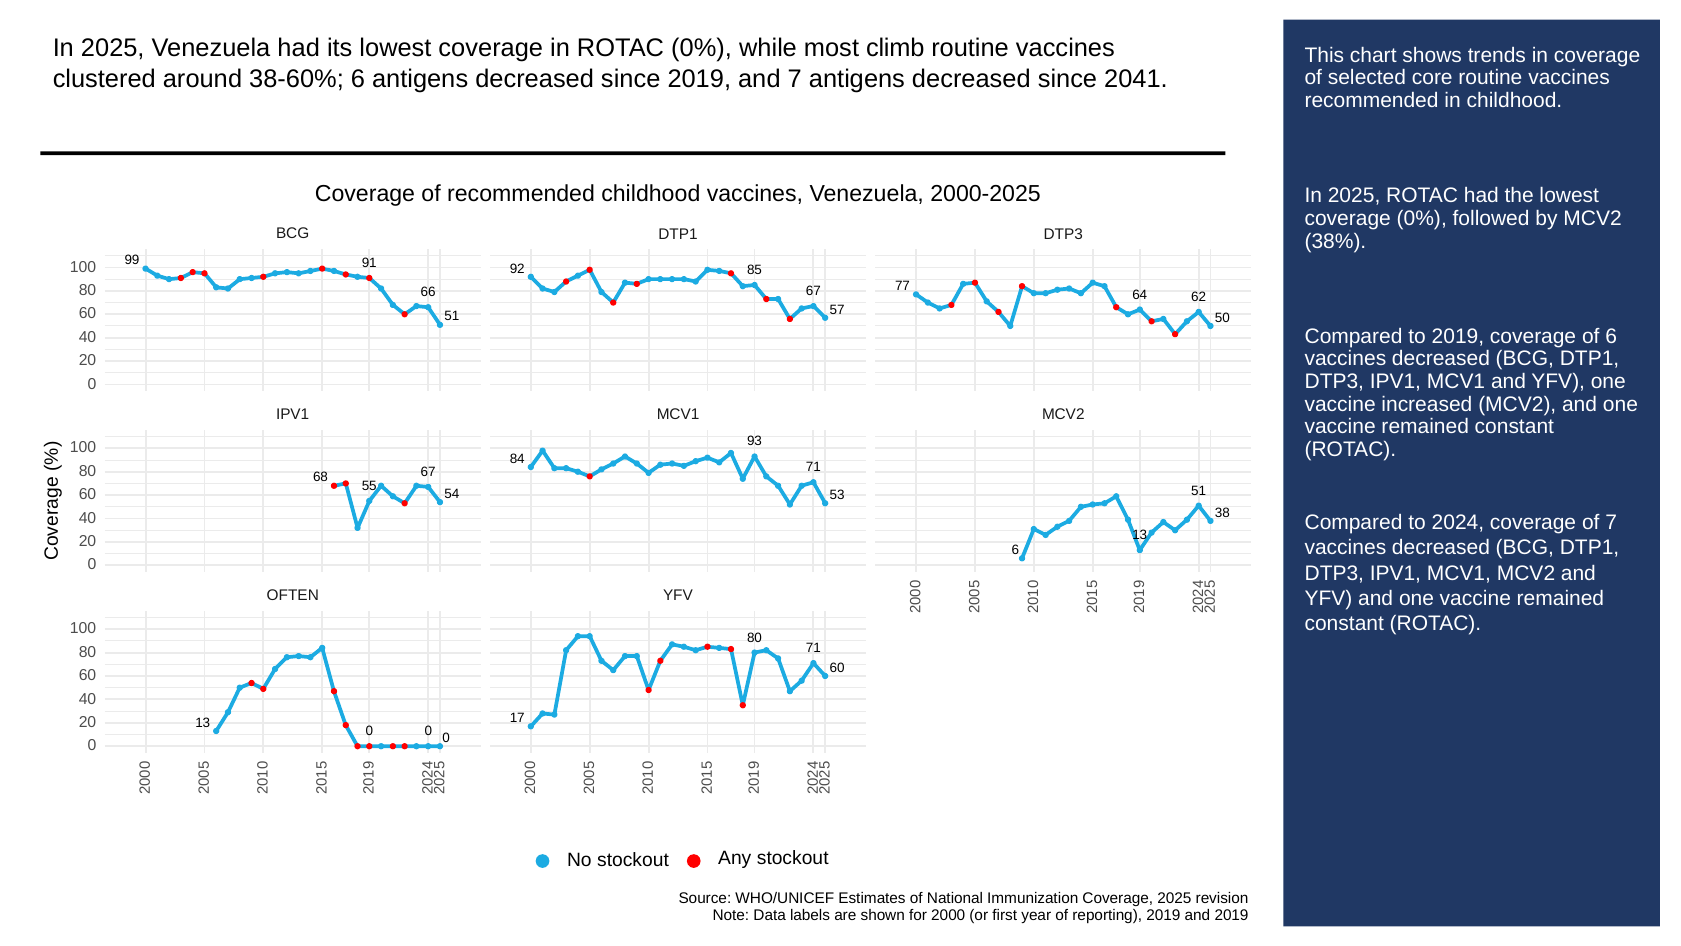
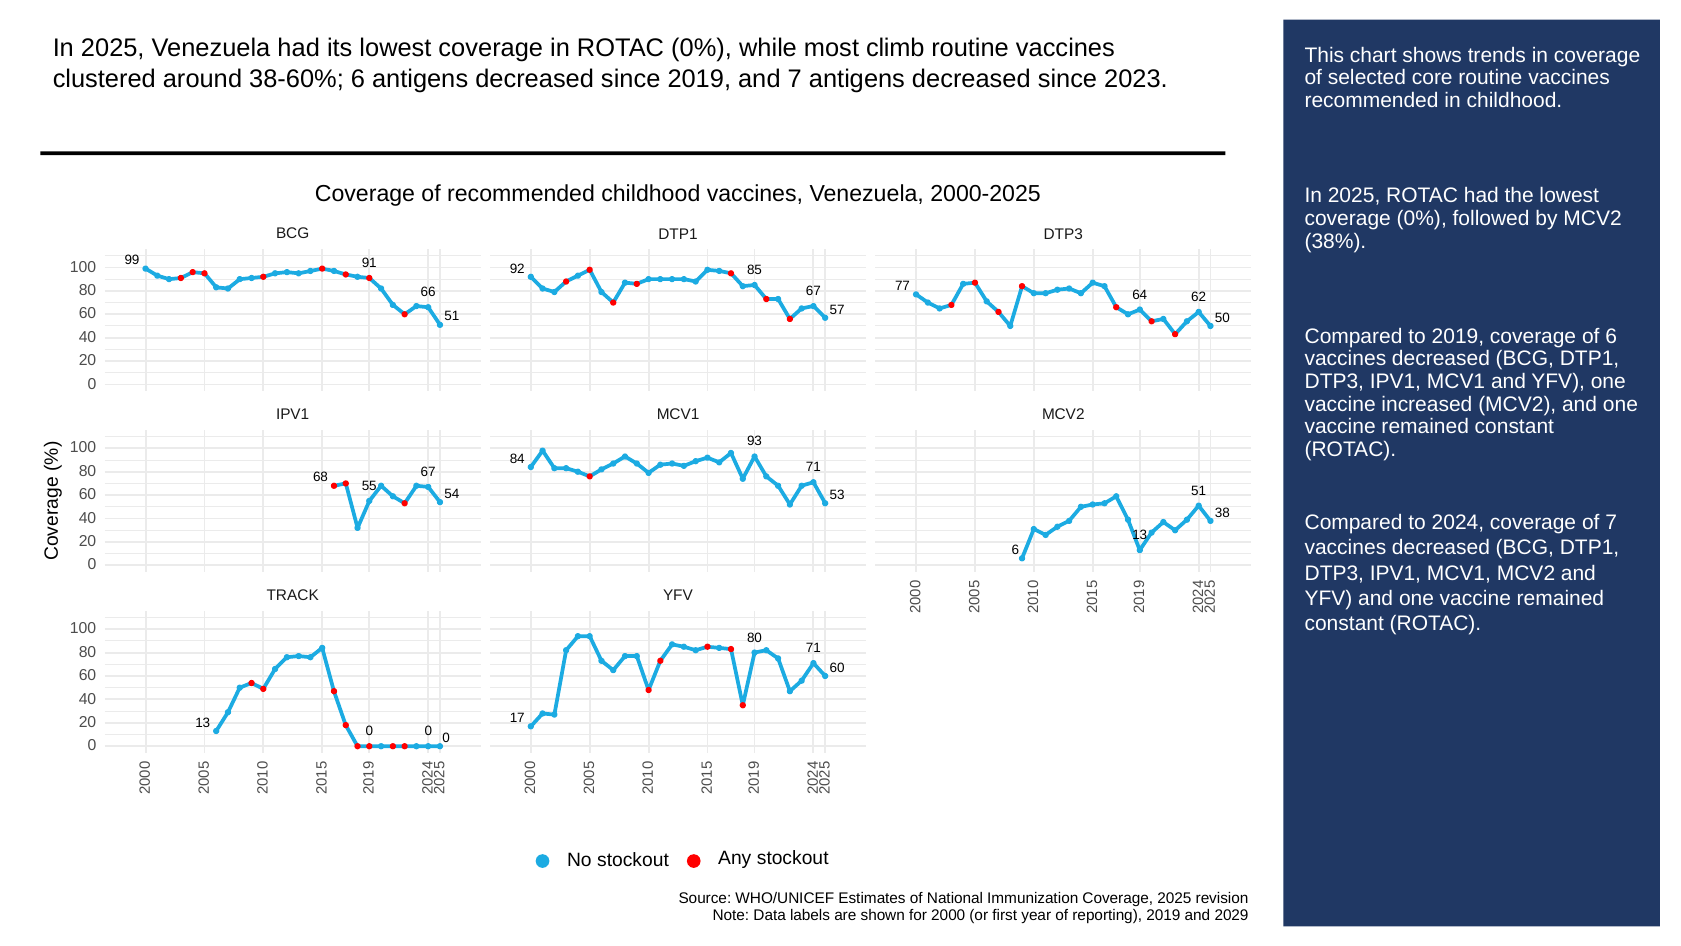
2041: 2041 -> 2023 (1136, 79)
OFTEN: OFTEN -> TRACK (293, 595)
and 2019: 2019 -> 2029 (1232, 915)
